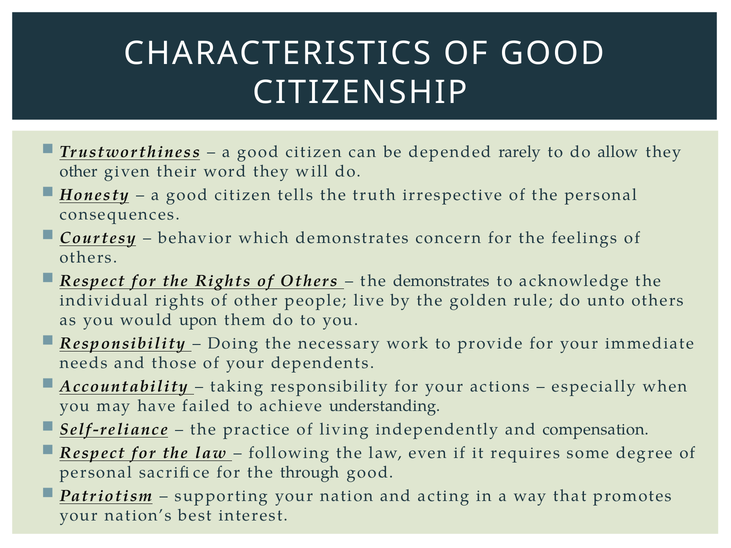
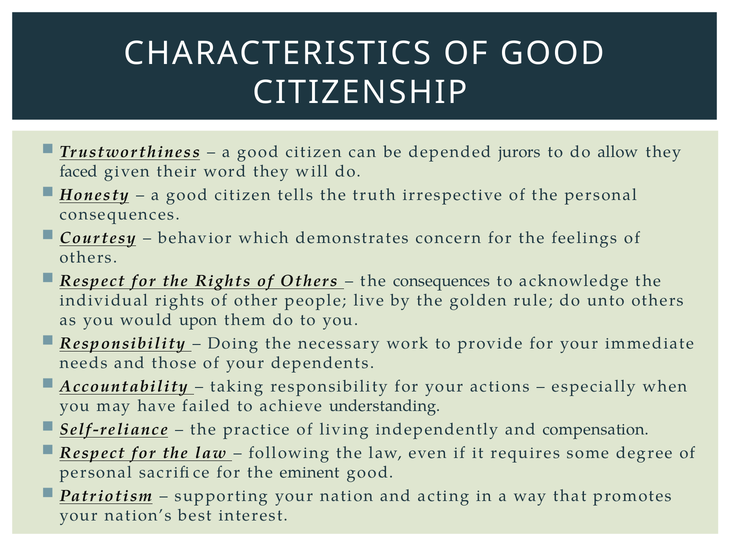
rarely: rarely -> jurors (520, 152)
other: other -> faced (79, 171)
the demonstrates: demonstrates -> consequences (442, 281)
through: through -> eminent (310, 473)
